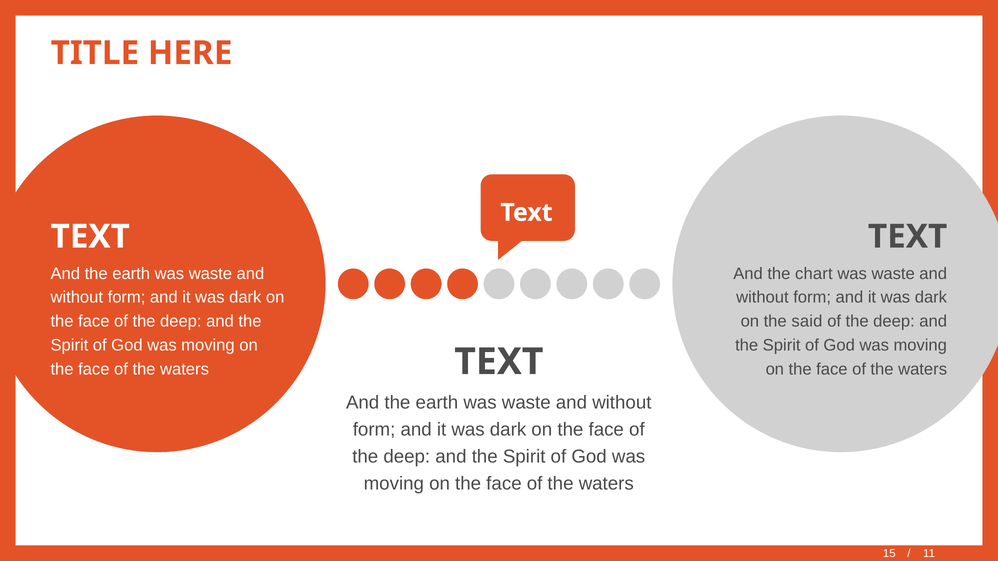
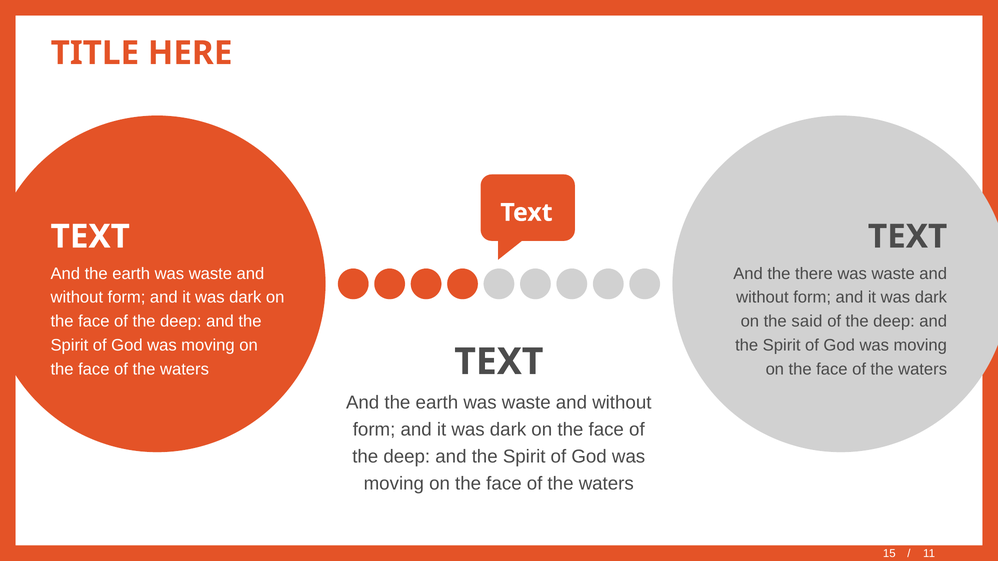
chart: chart -> there (814, 274)
